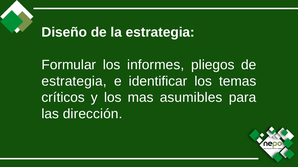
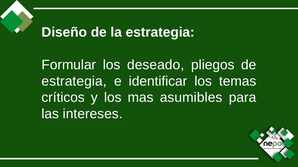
informes: informes -> deseado (156, 65)
dirección: dirección -> intereses (93, 114)
